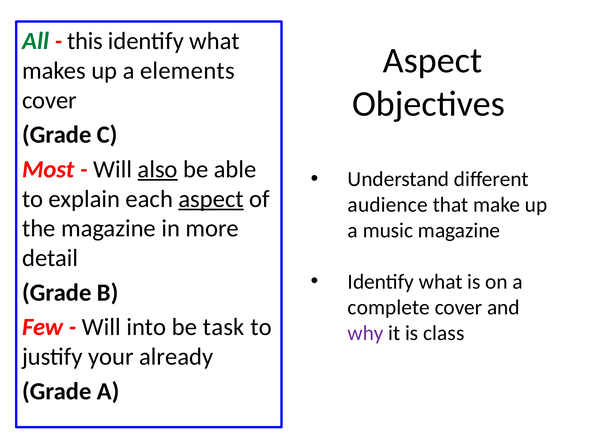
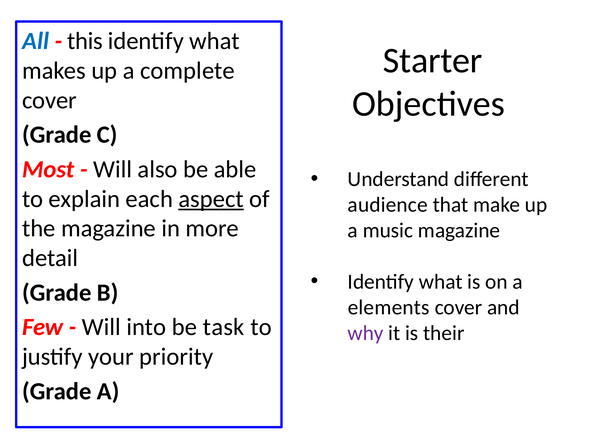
All colour: green -> blue (36, 41)
Aspect: Aspect -> Starter (433, 61)
elements: elements -> complete (187, 70)
also underline: present -> none (158, 169)
complete: complete -> elements (389, 307)
class: class -> their (444, 332)
already: already -> priority (176, 356)
